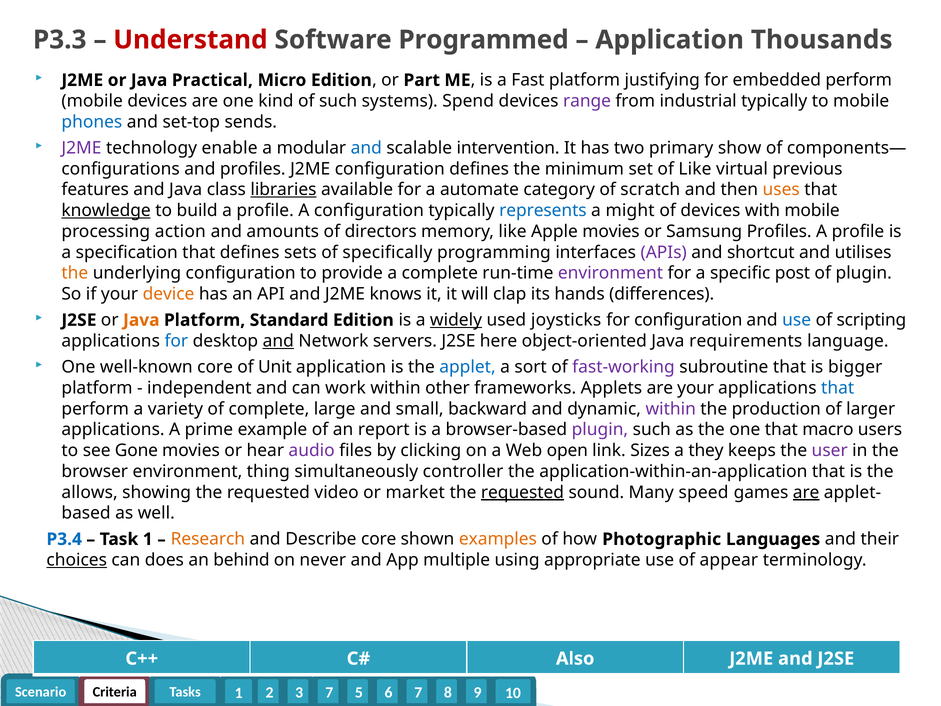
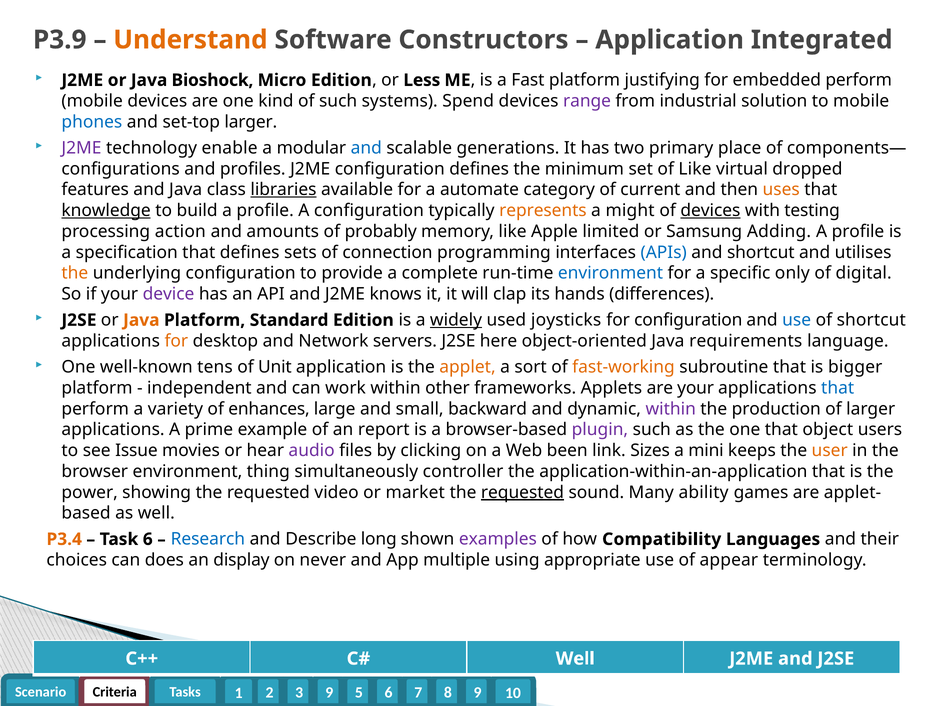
P3.3: P3.3 -> P3.9 (60, 40)
Understand colour: red -> orange (190, 40)
Programmed: Programmed -> Constructors (484, 40)
Thousands: Thousands -> Integrated (822, 40)
Practical: Practical -> Bioshock (212, 80)
Part: Part -> Less (422, 80)
industrial typically: typically -> solution (774, 101)
set-top sends: sends -> larger (251, 122)
intervention: intervention -> generations (508, 148)
show: show -> place (740, 148)
previous: previous -> dropped (807, 169)
scratch: scratch -> current (650, 190)
represents colour: blue -> orange (543, 211)
devices underline: none -> present (710, 211)
with mobile: mobile -> testing (812, 211)
directors: directors -> probably (381, 231)
Apple movies: movies -> limited (611, 231)
Samsung Profiles: Profiles -> Adding (779, 231)
specifically: specifically -> connection (388, 252)
APIs colour: purple -> blue (664, 252)
environment colour: purple -> blue (611, 273)
post: post -> only (792, 273)
of plugin: plugin -> digital (864, 273)
device colour: orange -> purple (169, 294)
of scripting: scripting -> shortcut (871, 320)
for colour: blue -> orange (176, 341)
and underline: present -> none (278, 341)
well-known core: core -> tens (215, 367)
applet colour: blue -> orange (467, 367)
fast-working colour: purple -> orange (623, 367)
of complete: complete -> enhances (269, 409)
macro: macro -> object (828, 430)
Gone: Gone -> Issue (136, 450)
open: open -> been (567, 450)
they: they -> mini (706, 450)
user colour: purple -> orange (830, 450)
allows: allows -> power (90, 492)
speed: speed -> ability (704, 492)
are underline: present -> none (806, 492)
P3.4 colour: blue -> orange (64, 539)
Task 1: 1 -> 6 (148, 539)
Research colour: orange -> blue (208, 539)
Describe core: core -> long (379, 539)
examples colour: orange -> purple (498, 539)
Photographic: Photographic -> Compatibility (662, 539)
choices underline: present -> none (77, 560)
behind: behind -> display (241, 560)
Also: Also -> Well (575, 658)
7: 7 -> 9 (329, 692)
